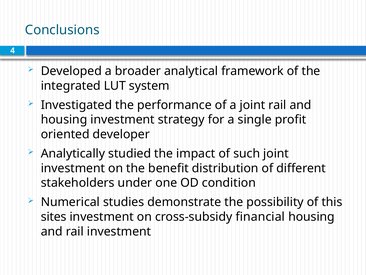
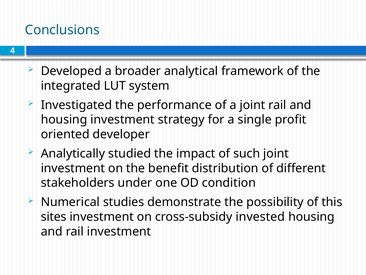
financial: financial -> invested (260, 216)
